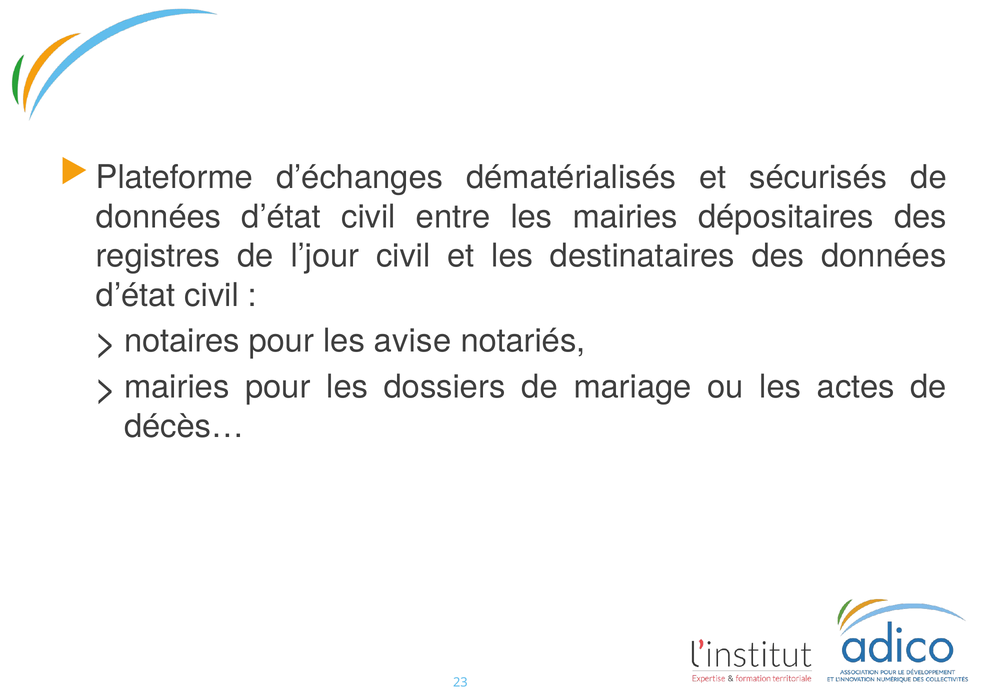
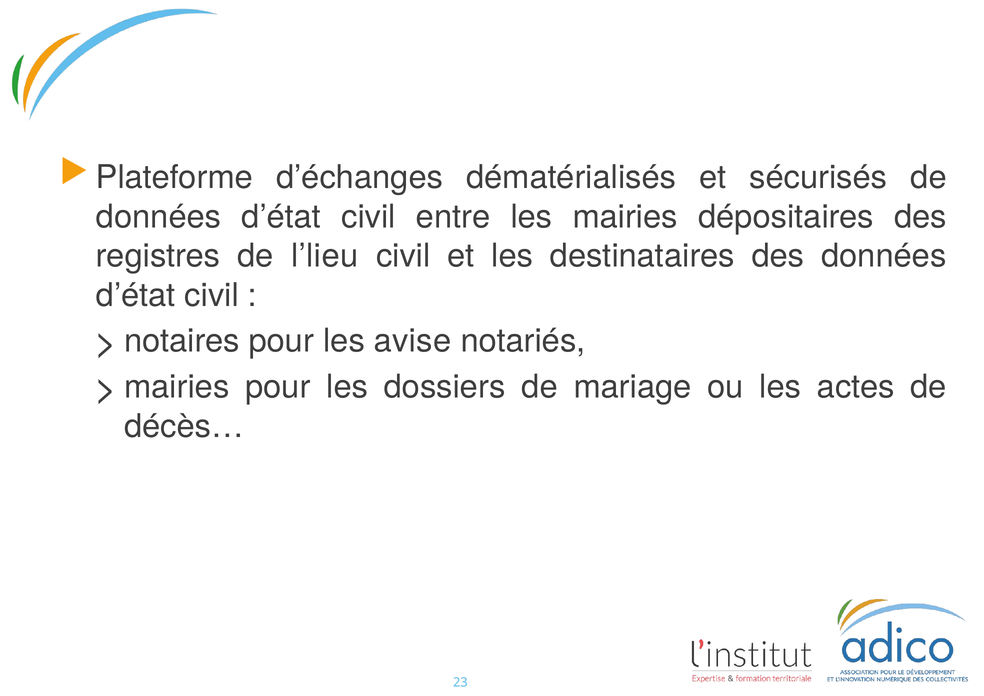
l’jour: l’jour -> l’lieu (325, 256)
